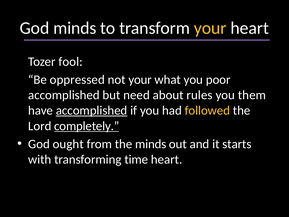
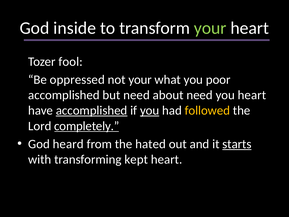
God minds: minds -> inside (75, 28)
your colour: yellow -> light green (210, 28)
about rules: rules -> need (200, 95)
you them: them -> heart (252, 95)
you underline: none -> present (150, 110)
ought: ought -> heard (68, 144)
the minds: minds -> hated (151, 144)
starts underline: none -> present (237, 144)
time: time -> kept (136, 159)
